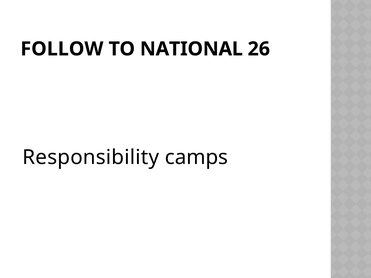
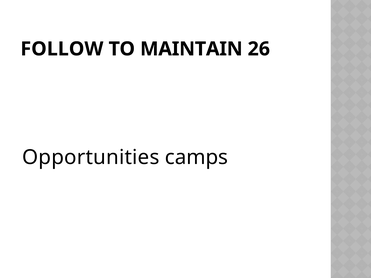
NATIONAL: NATIONAL -> MAINTAIN (191, 49)
Responsibility: Responsibility -> Opportunities (91, 158)
